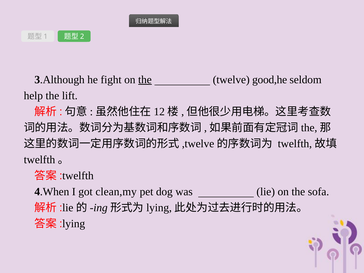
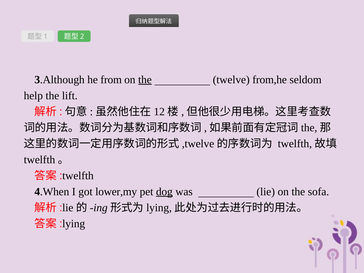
fight: fight -> from (111, 80)
good,he: good,he -> from,he (270, 80)
clean,my: clean,my -> lower,my (116, 192)
dog underline: none -> present (164, 192)
